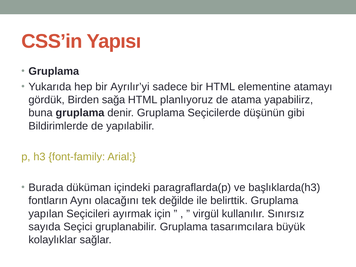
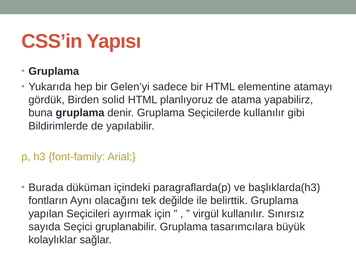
Ayrılır’yi: Ayrılır’yi -> Gelen’yi (130, 87)
sağa: sağa -> solid (113, 100)
Seçicilerde düşünün: düşünün -> kullanılır (264, 113)
